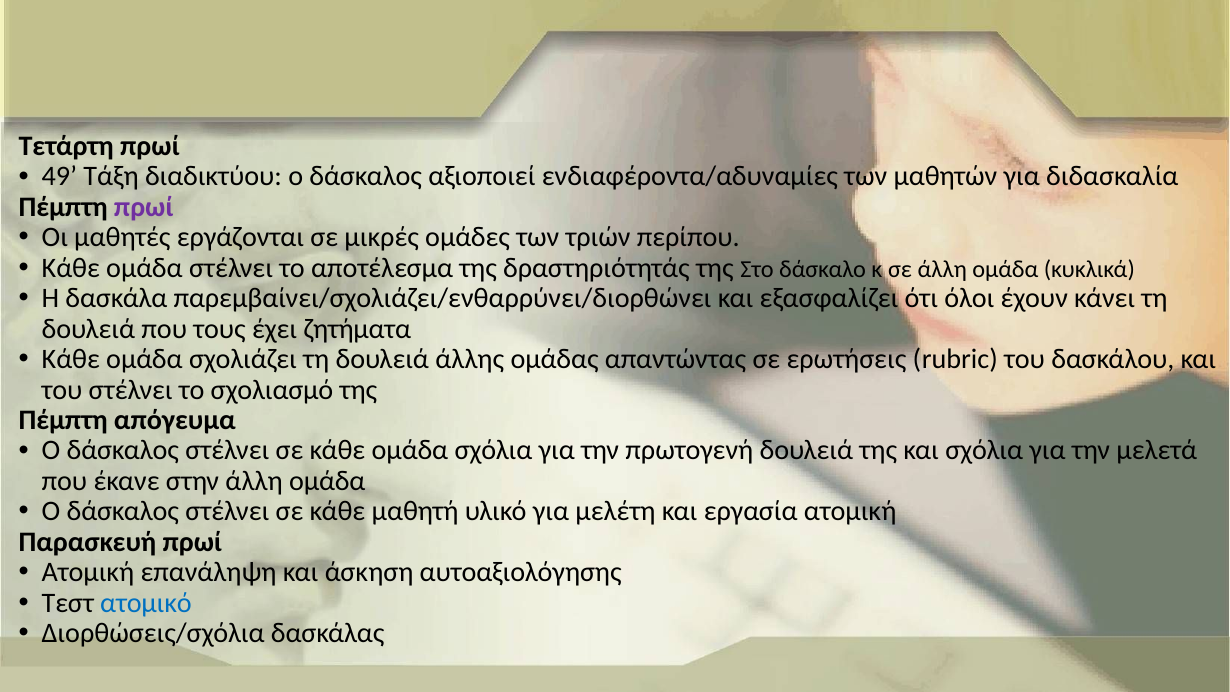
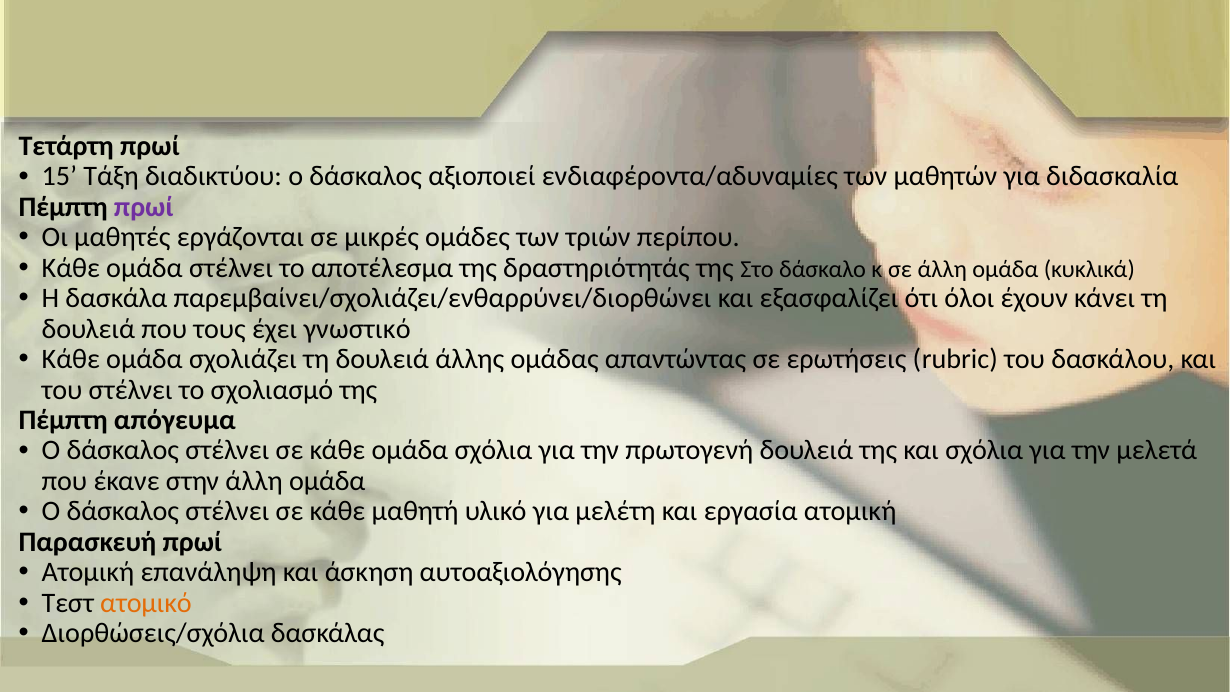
49: 49 -> 15 (59, 177)
ζητήματα: ζητήματα -> γνωστικό (357, 329)
ατομικό colour: blue -> orange (146, 603)
